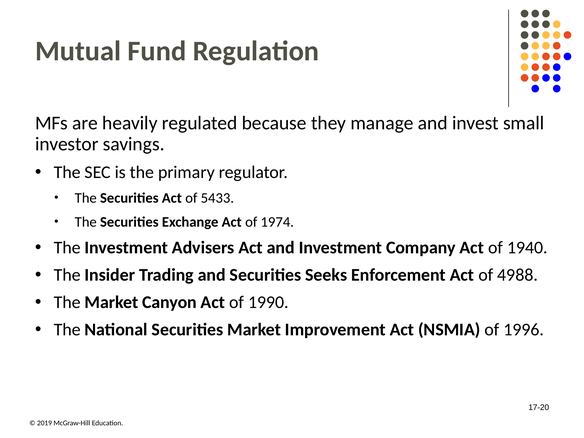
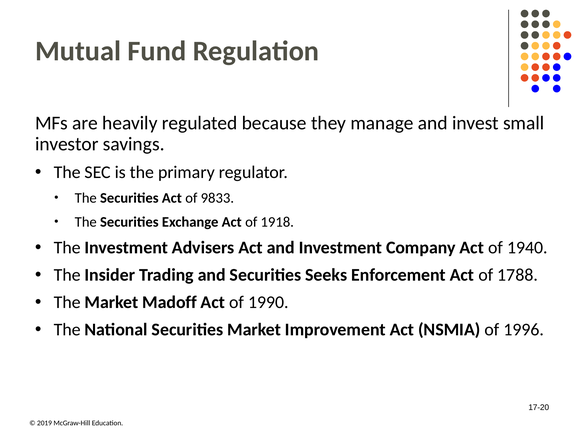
54: 54 -> 98 (208, 198)
74: 74 -> 18 (285, 222)
49: 49 -> 17 (506, 275)
Canyon: Canyon -> Madoff (169, 302)
